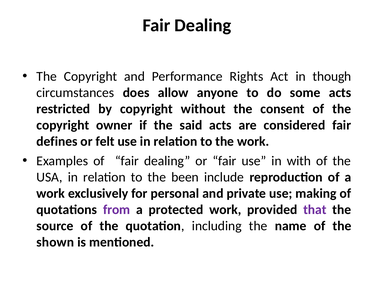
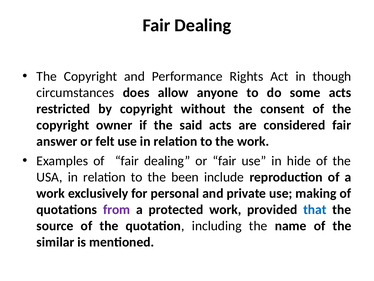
defines: defines -> answer (57, 141)
with: with -> hide (299, 161)
that colour: purple -> blue (315, 209)
shown: shown -> similar (55, 242)
